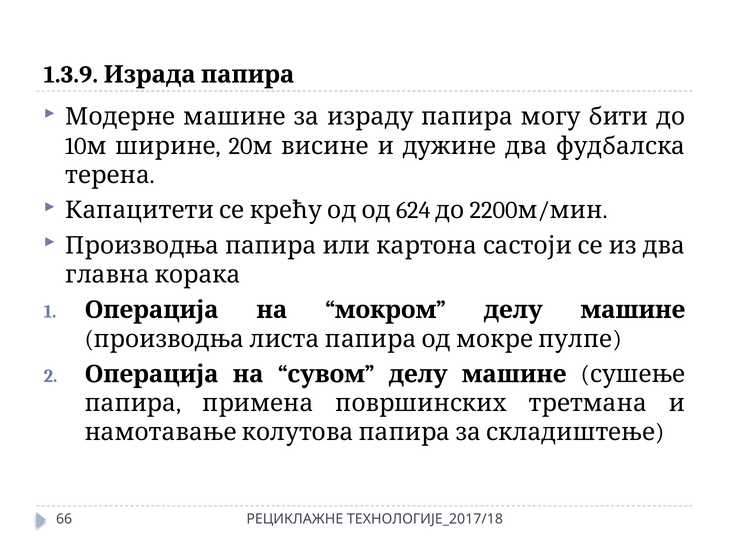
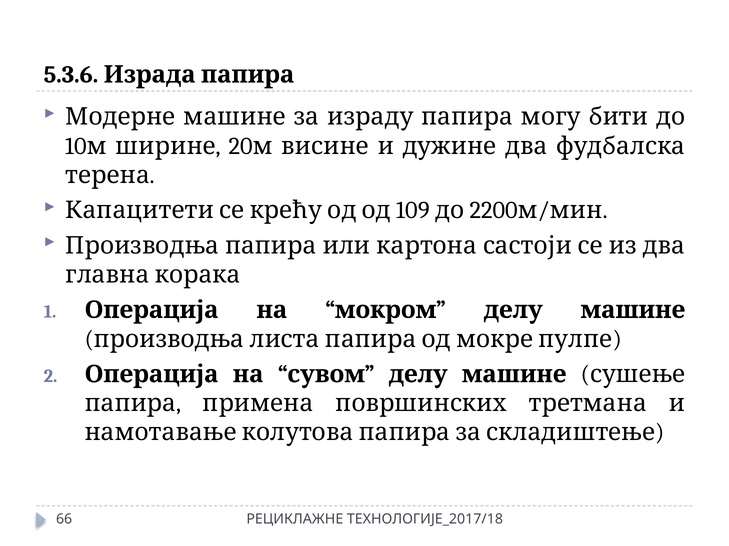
1.3.9: 1.3.9 -> 5.3.6 (71, 75)
624: 624 -> 109 (413, 211)
